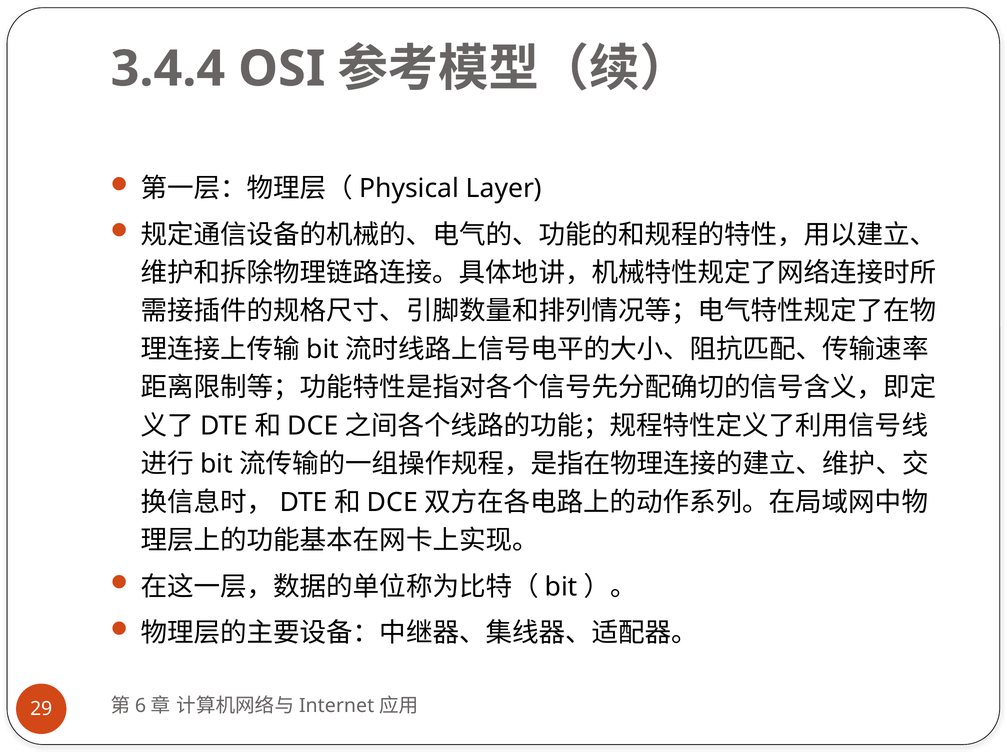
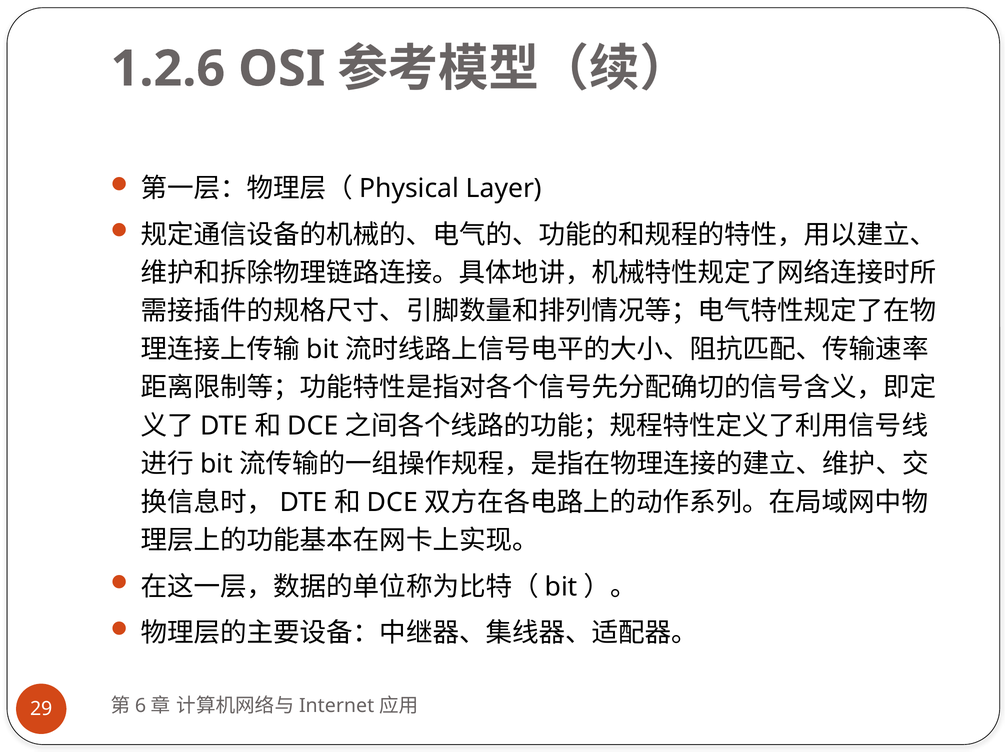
3.4.4: 3.4.4 -> 1.2.6 (168, 69)
